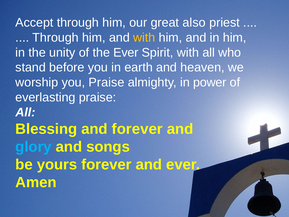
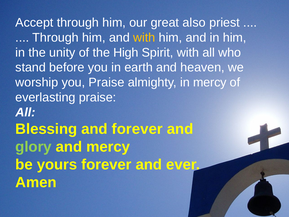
the Ever: Ever -> High (126, 52)
in power: power -> mercy (210, 82)
glory colour: light blue -> light green (34, 147)
and songs: songs -> mercy (108, 147)
